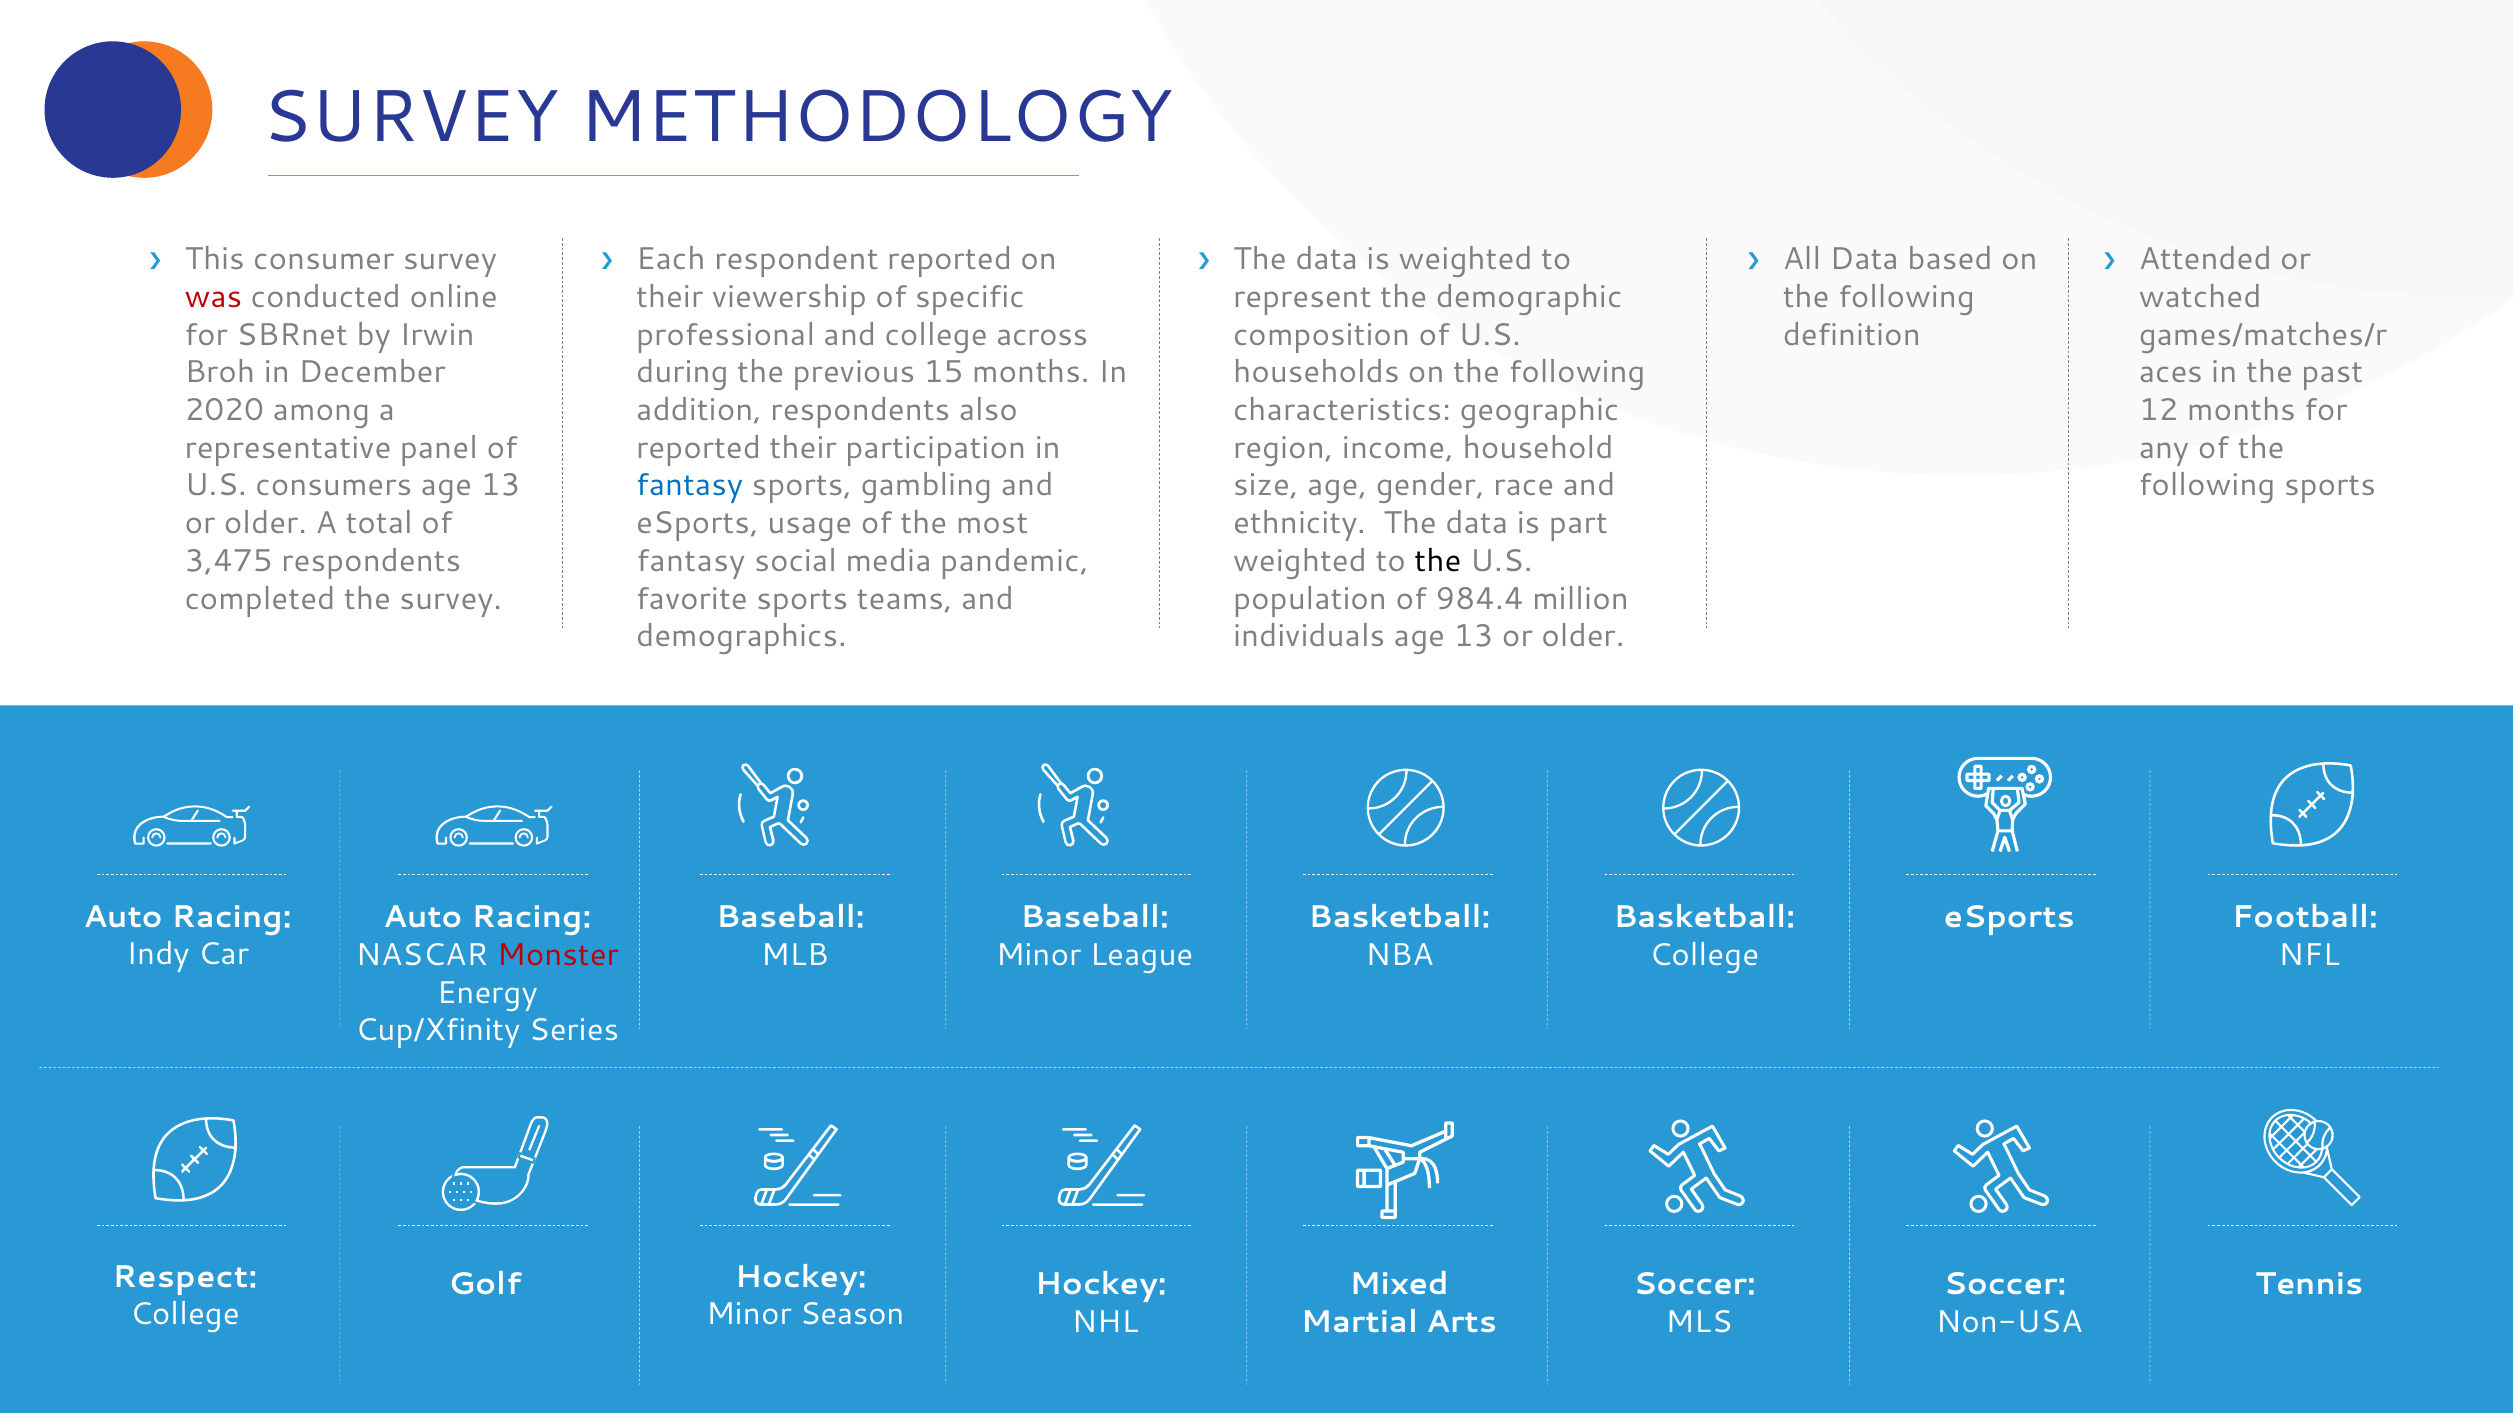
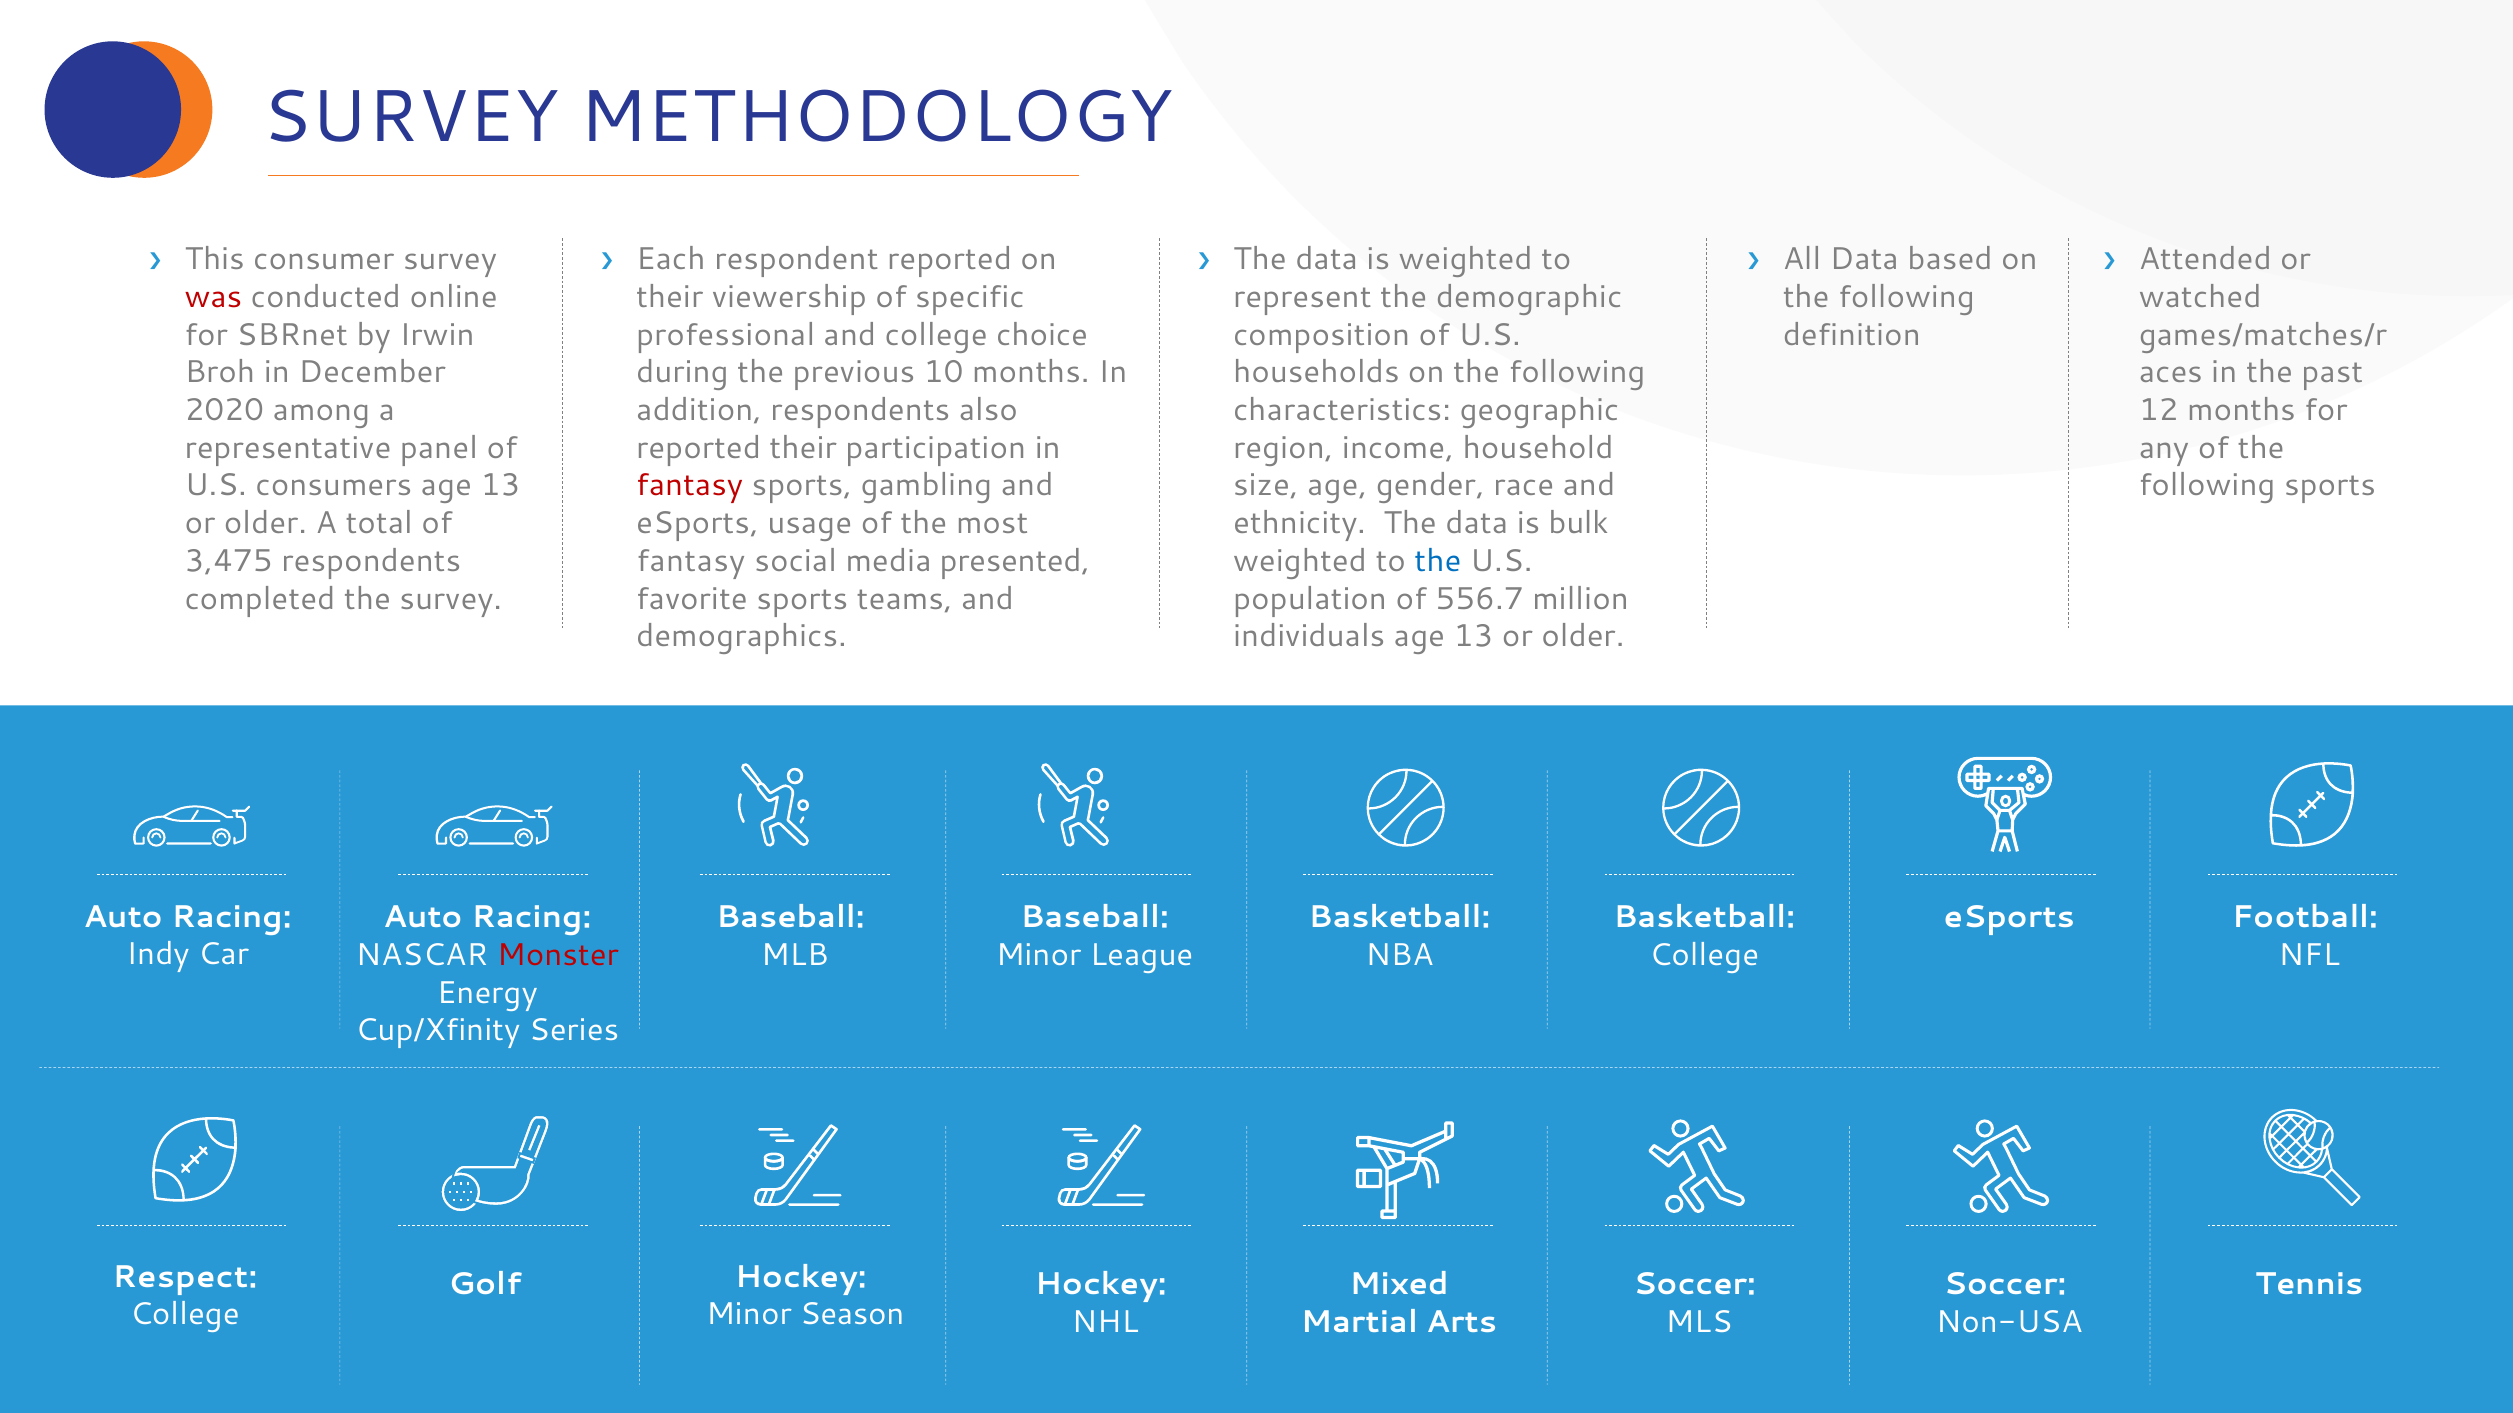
across: across -> choice (1042, 335)
15: 15 -> 10 (944, 373)
fantasy colour: blue -> red (690, 486)
part: part -> bulk (1579, 524)
pandemic: pandemic -> presented (1015, 561)
the colour: black -> blue (1438, 561)
984.4: 984.4 -> 556.7 (1480, 599)
